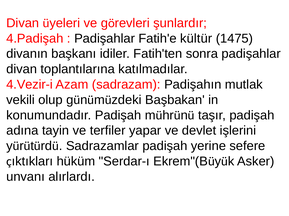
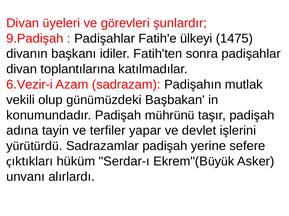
4.Padişah: 4.Padişah -> 9.Padişah (35, 39)
kültür: kültür -> ülkeyi (196, 39)
4.Vezir-i: 4.Vezir-i -> 6.Vezir-i (30, 85)
